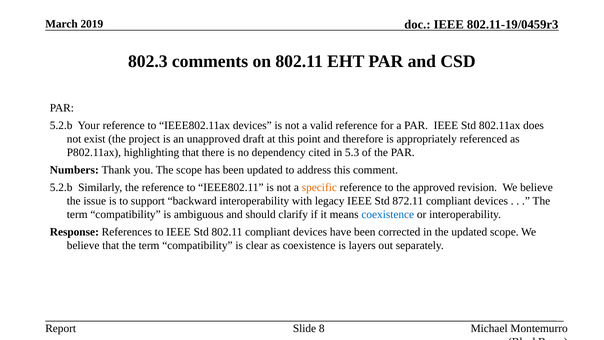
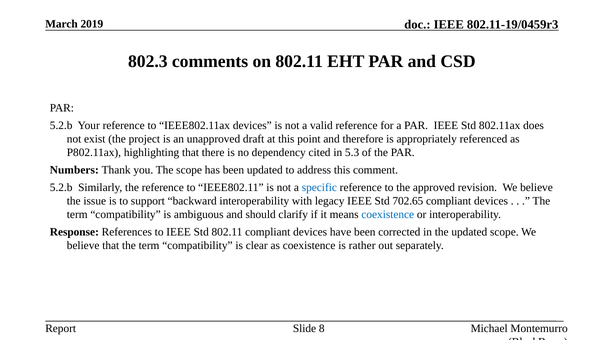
specific colour: orange -> blue (319, 187)
872.11: 872.11 -> 702.65 (408, 201)
layers: layers -> rather (362, 245)
